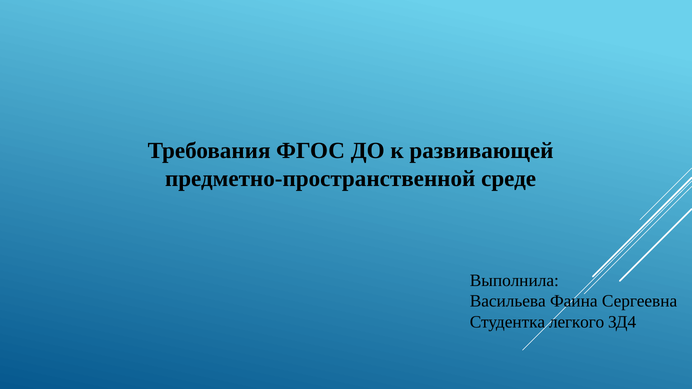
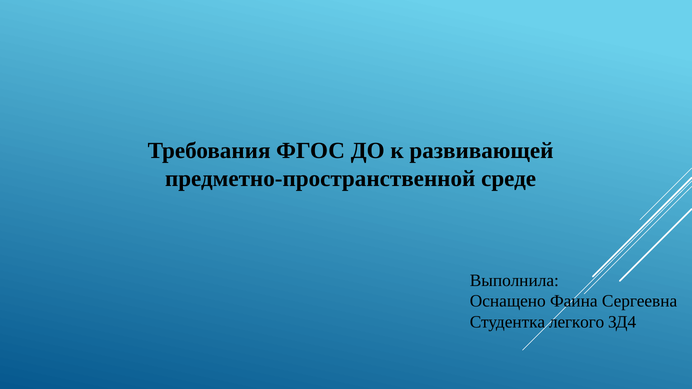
Васильева: Васильева -> Оснащено (508, 301)
